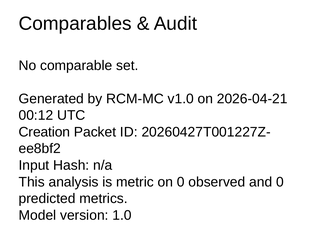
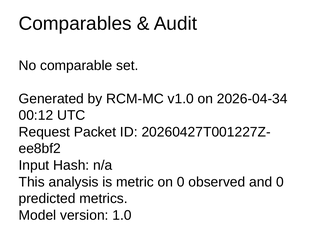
2026-04-21: 2026-04-21 -> 2026-04-34 (252, 98)
Creation: Creation -> Request (44, 132)
